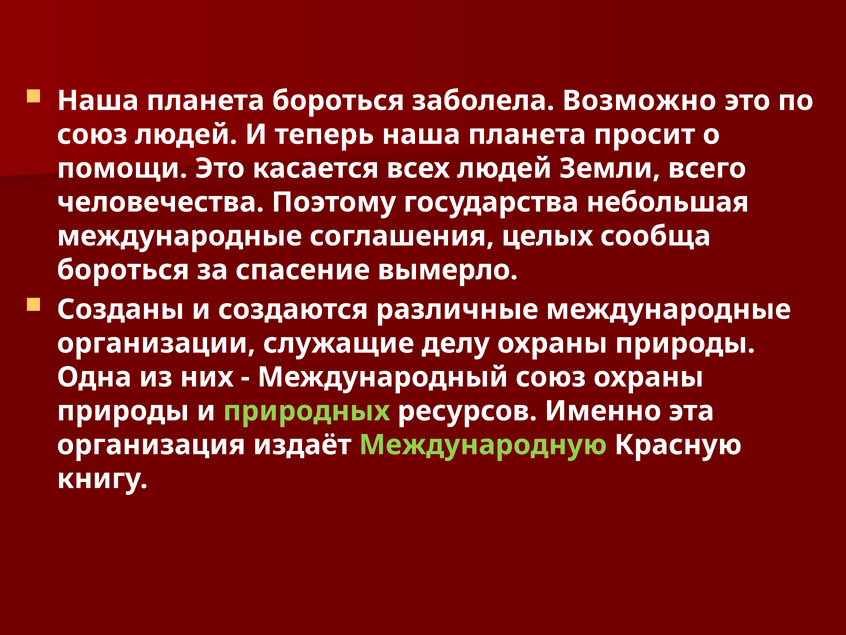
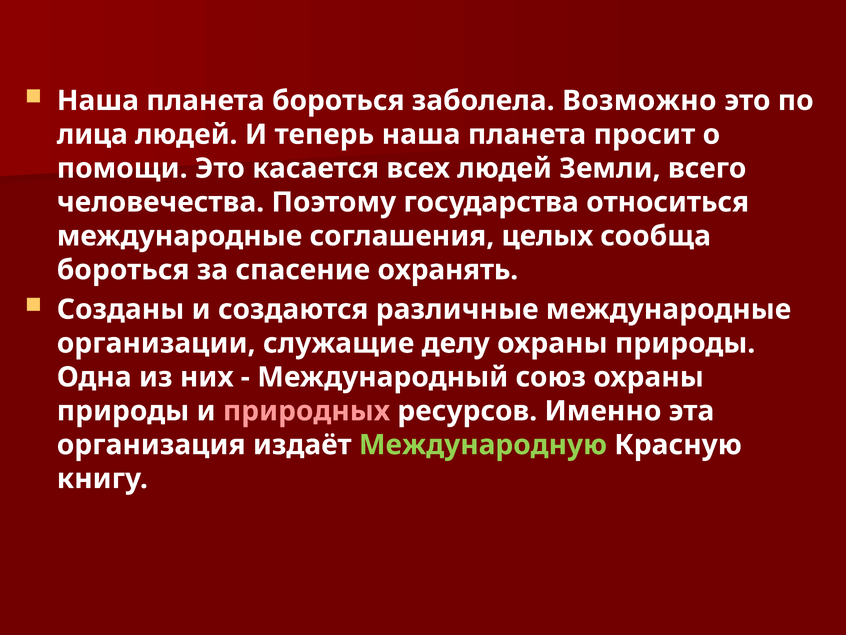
союз: союз -> лица (92, 134)
небольшая: небольшая -> относиться (668, 202)
вымерло: вымерло -> охранять (448, 270)
природных colour: light green -> pink (307, 411)
